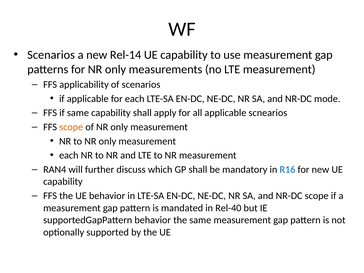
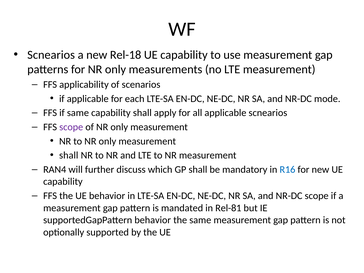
Scenarios: Scenarios -> Scnearios (51, 55)
Rel-14: Rel-14 -> Rel-18 (126, 55)
scope colour: orange -> purple (71, 127)
each: each -> shall (69, 155)
Rel-40: Rel-40 -> Rel-81 (228, 208)
